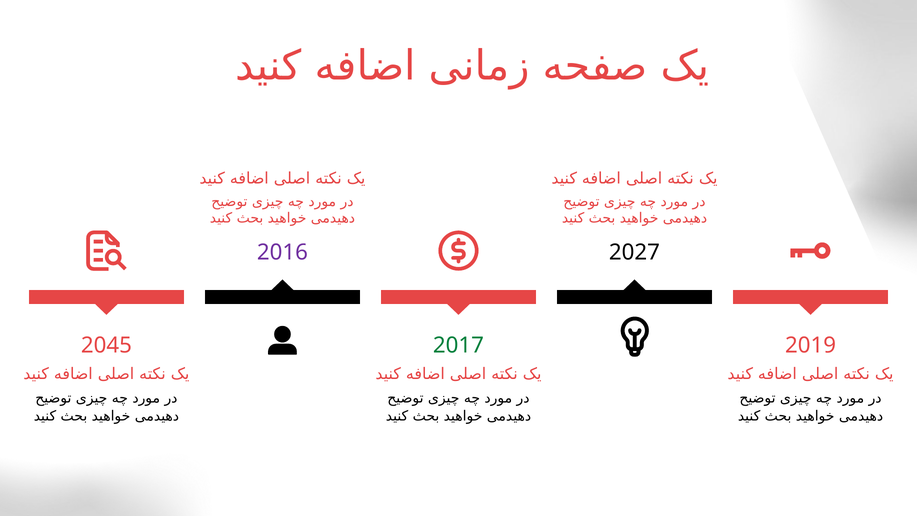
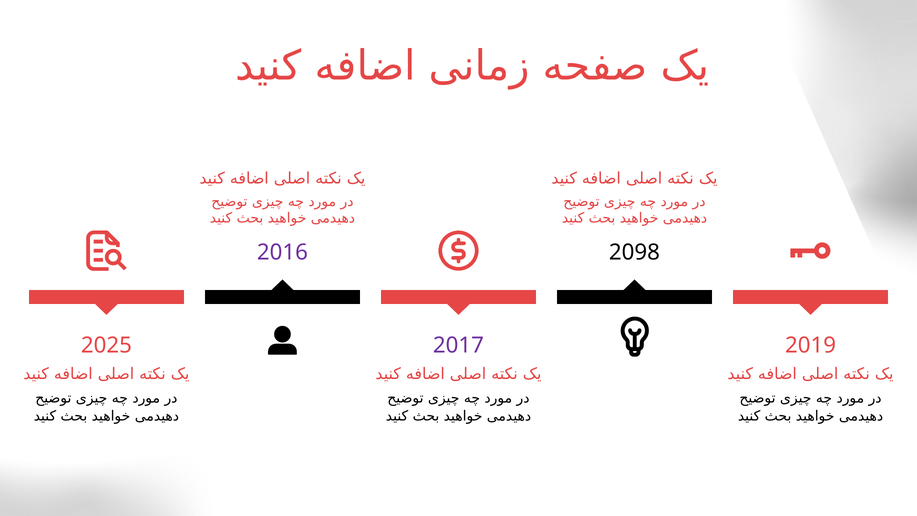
2027: 2027 -> 2098 (634, 252)
2045: 2045 -> 2025 (106, 345)
2017 colour: green -> purple (458, 345)
